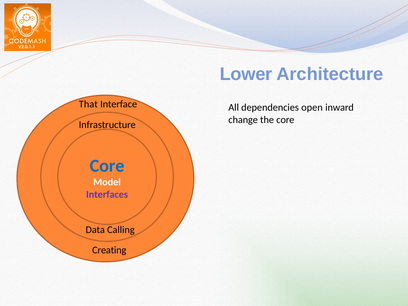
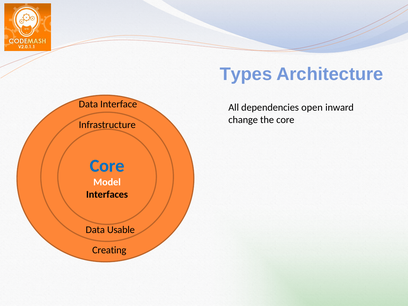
Lower: Lower -> Types (246, 74)
That: That -> Data (88, 104)
Interfaces colour: purple -> black (107, 194)
Calling: Calling -> Usable (121, 230)
